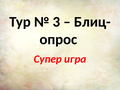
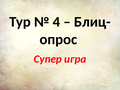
3: 3 -> 4 (56, 22)
